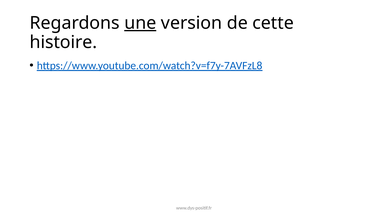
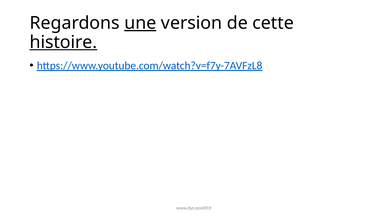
histoire underline: none -> present (63, 42)
